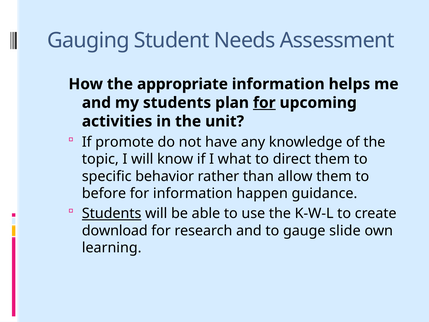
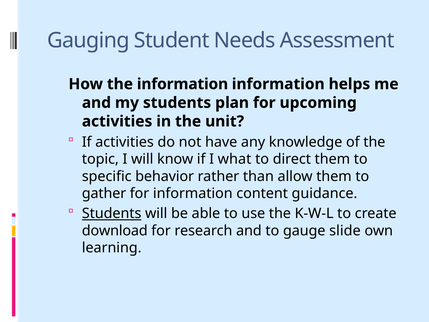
the appropriate: appropriate -> information (183, 84)
for underline: present -> none (264, 103)
If promote: promote -> activities (125, 142)
before: before -> gather (104, 193)
happen: happen -> content (262, 193)
